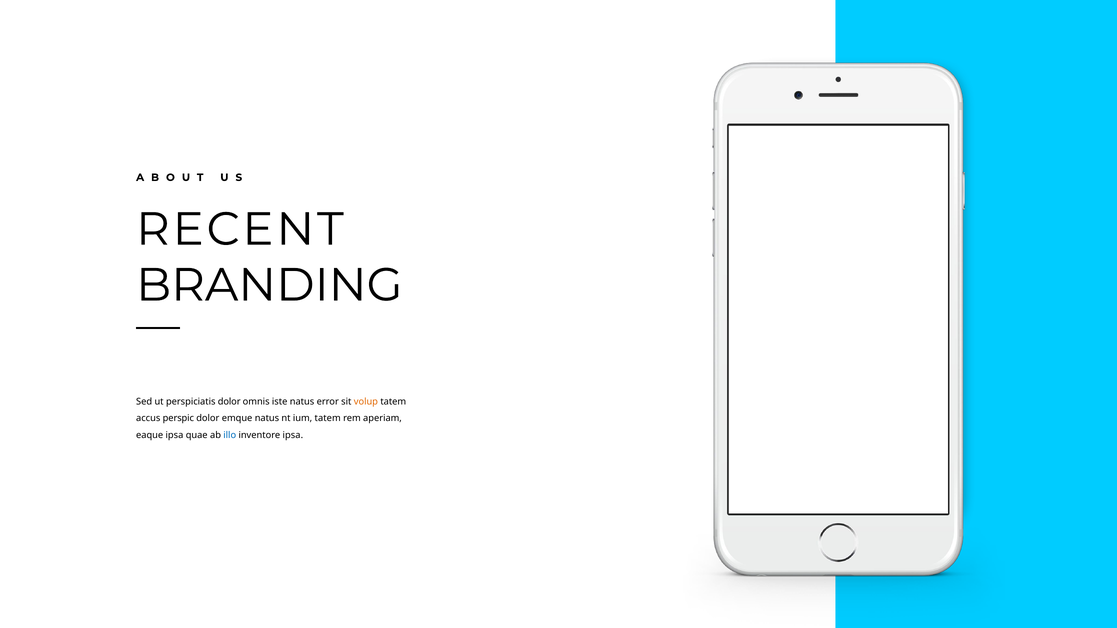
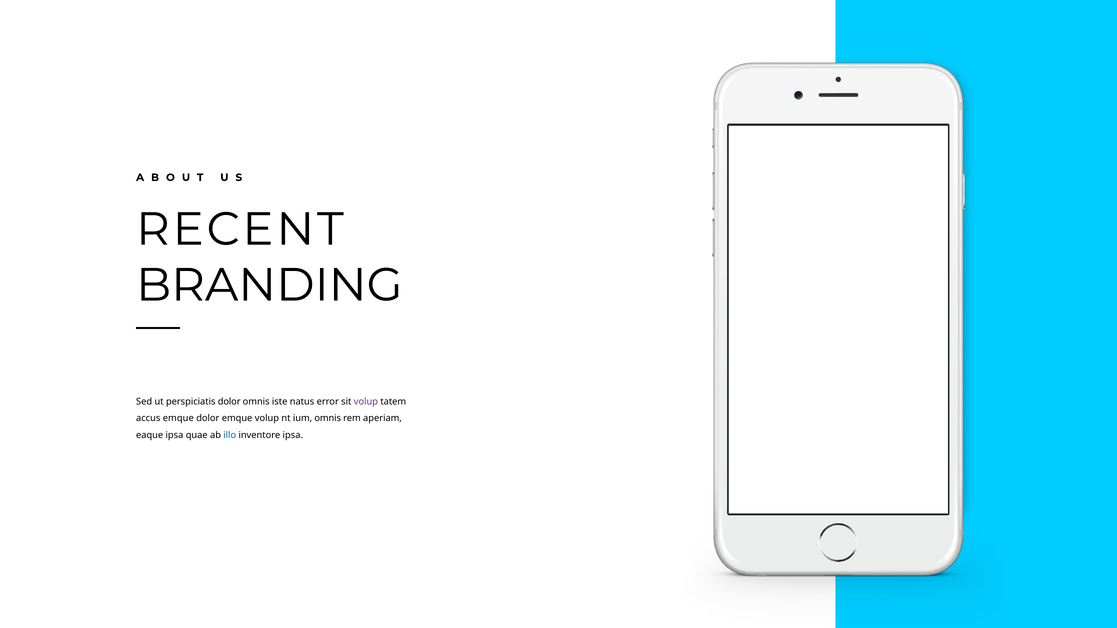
volup colour: orange -> purple (366, 402)
accus perspic: perspic -> emque (178, 419)
emque natus: natus -> volup (267, 419)
ium tatem: tatem -> omnis (328, 419)
